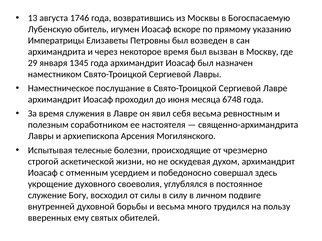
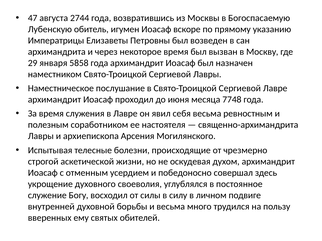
13: 13 -> 47 (33, 18)
1746: 1746 -> 2744 (80, 18)
1345: 1345 -> 5858 (79, 63)
6748: 6748 -> 7748 (232, 100)
